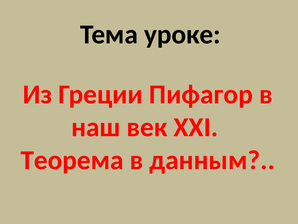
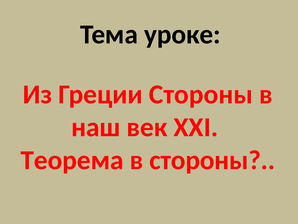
Греции Пифагор: Пифагор -> Стороны (201, 94)
в данным: данным -> стороны (212, 160)
